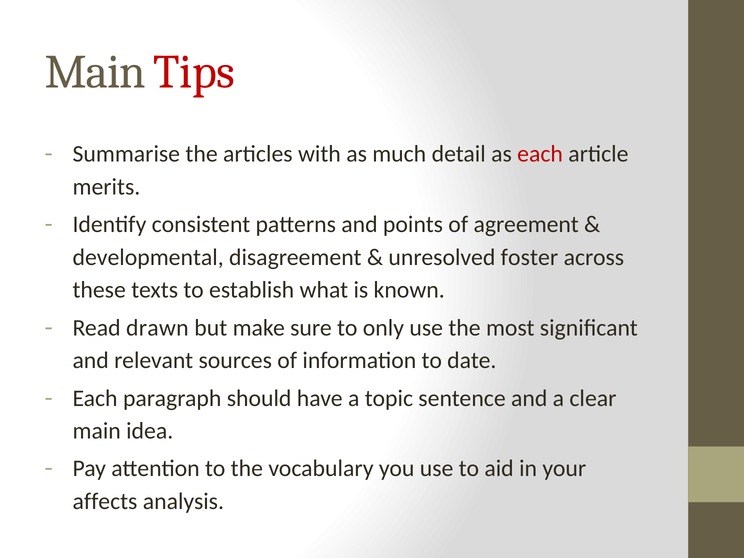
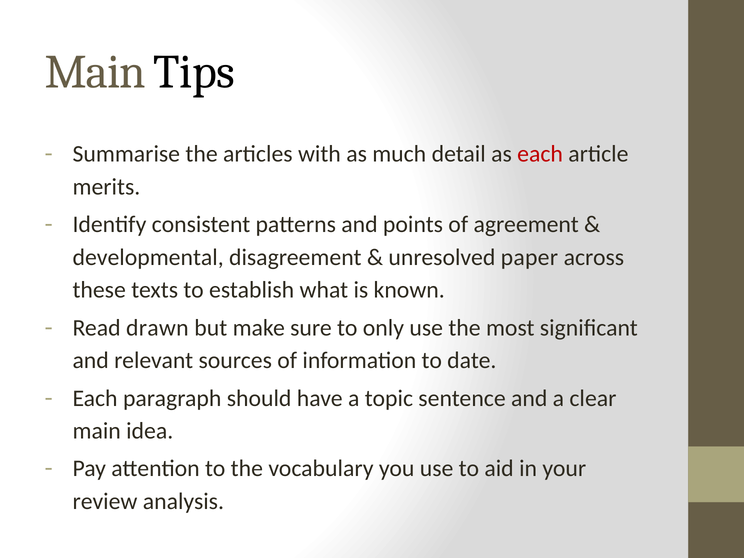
Tips colour: red -> black (194, 72)
foster: foster -> paper (529, 257)
affects: affects -> review (105, 501)
